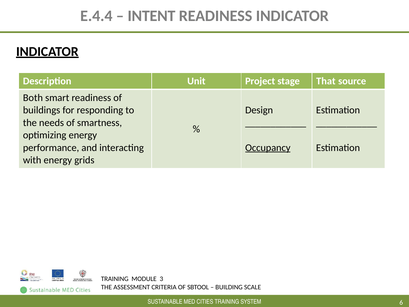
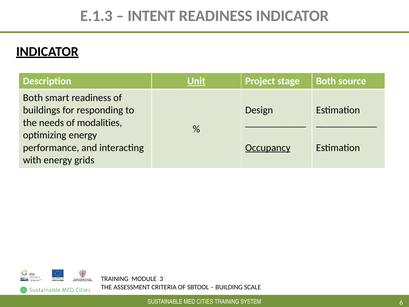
E.4.4: E.4.4 -> E.1.3 (96, 16)
Unit underline: none -> present (196, 81)
stage That: That -> Both (326, 81)
smartness: smartness -> modalities (100, 123)
